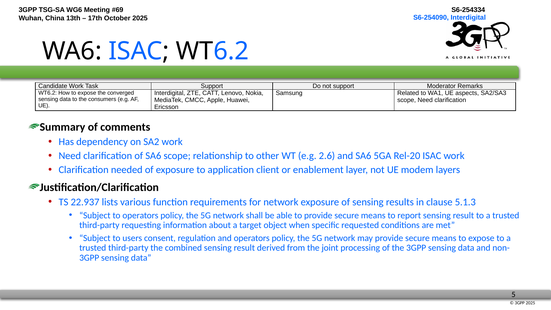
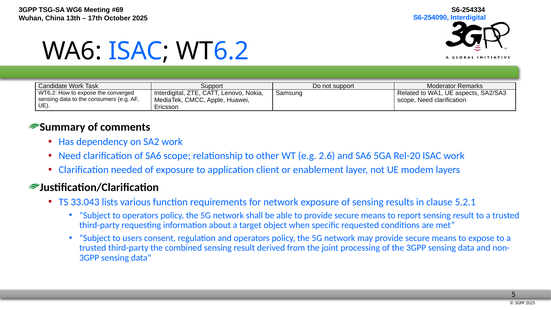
22.937: 22.937 -> 33.043 (85, 202)
5.1.3: 5.1.3 -> 5.2.1 (465, 202)
